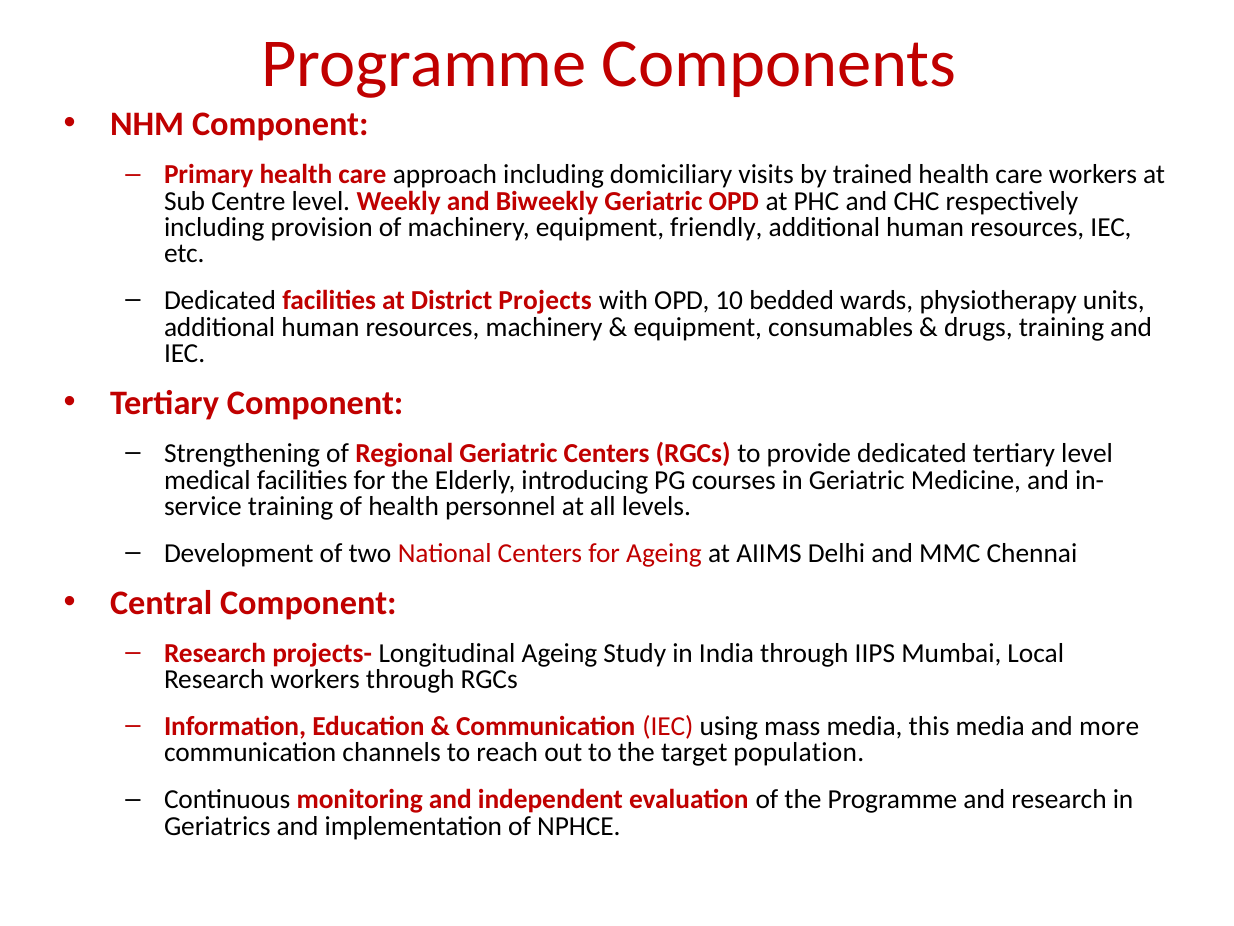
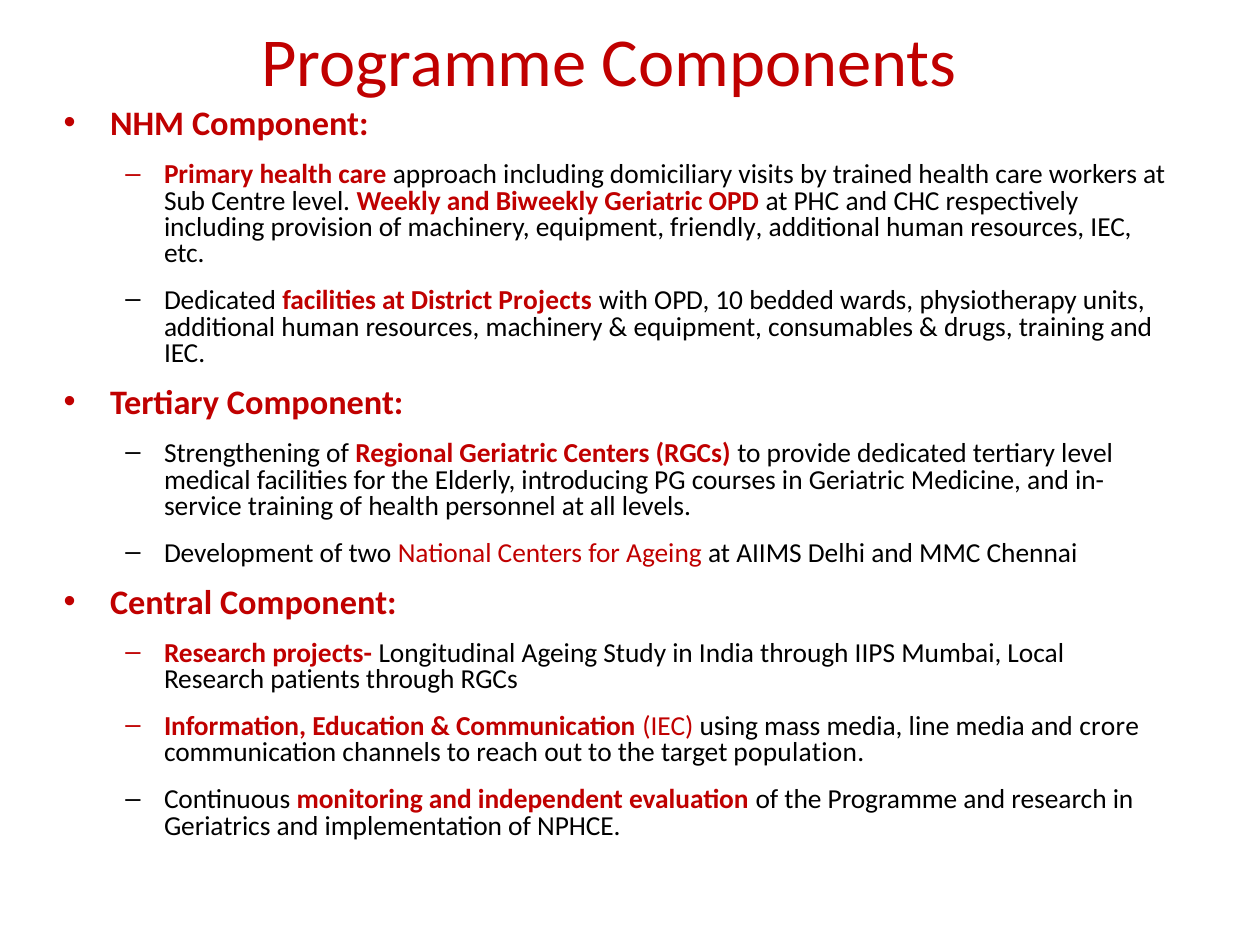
Research workers: workers -> patients (315, 679)
this: this -> line (929, 726)
more: more -> crore (1109, 726)
